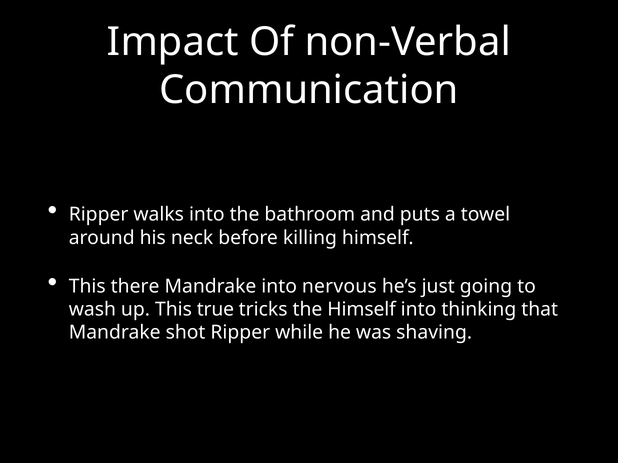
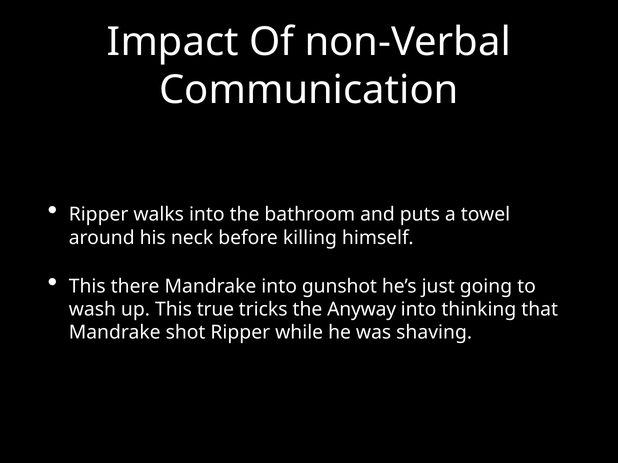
nervous: nervous -> gunshot (339, 287)
the Himself: Himself -> Anyway (362, 310)
